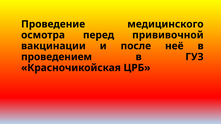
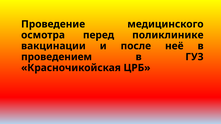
прививочной: прививочной -> поликлинике (168, 35)
